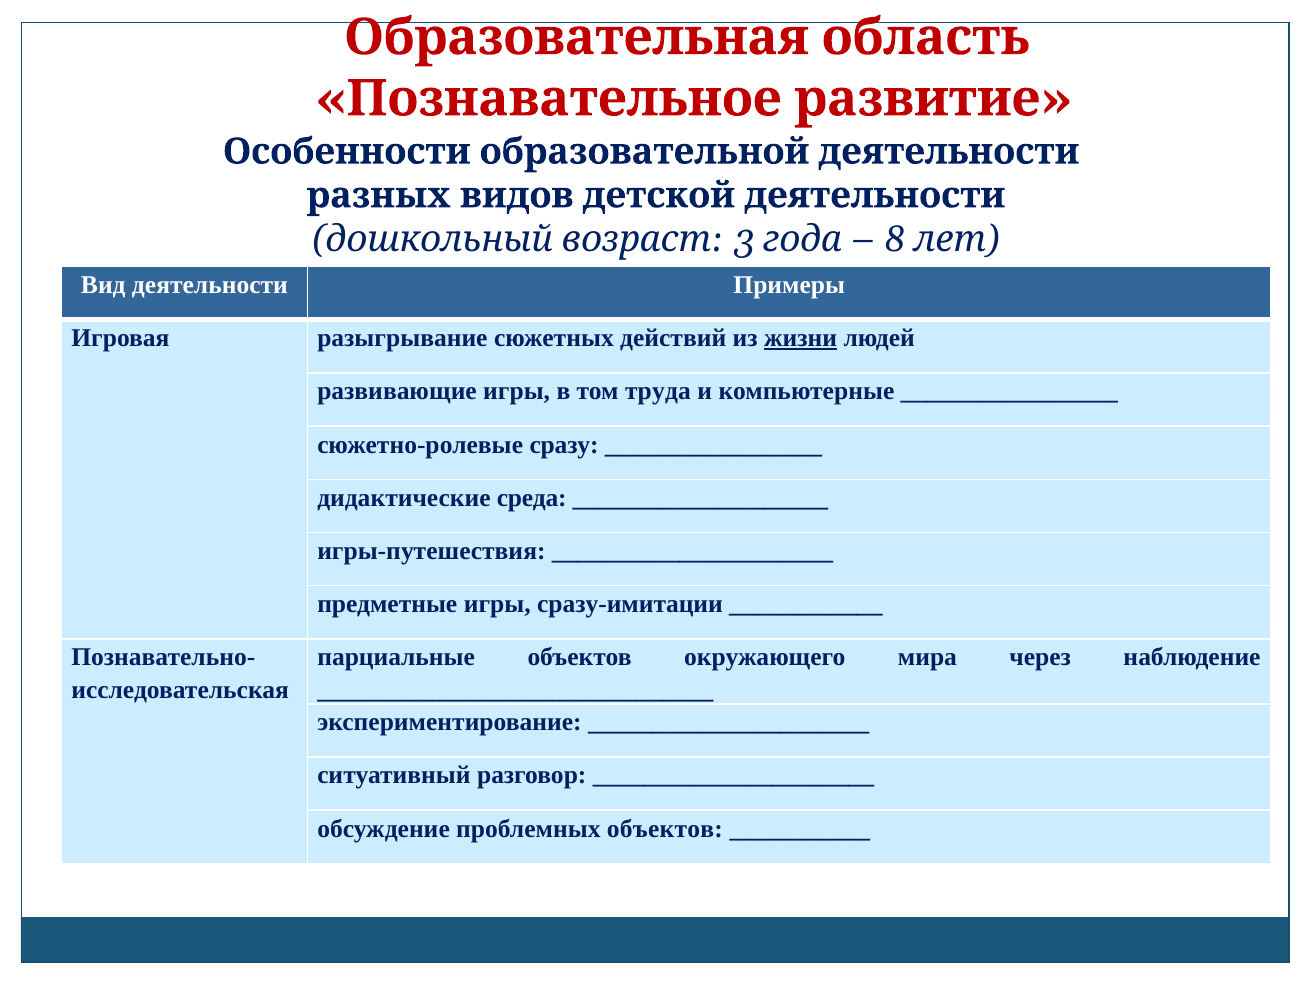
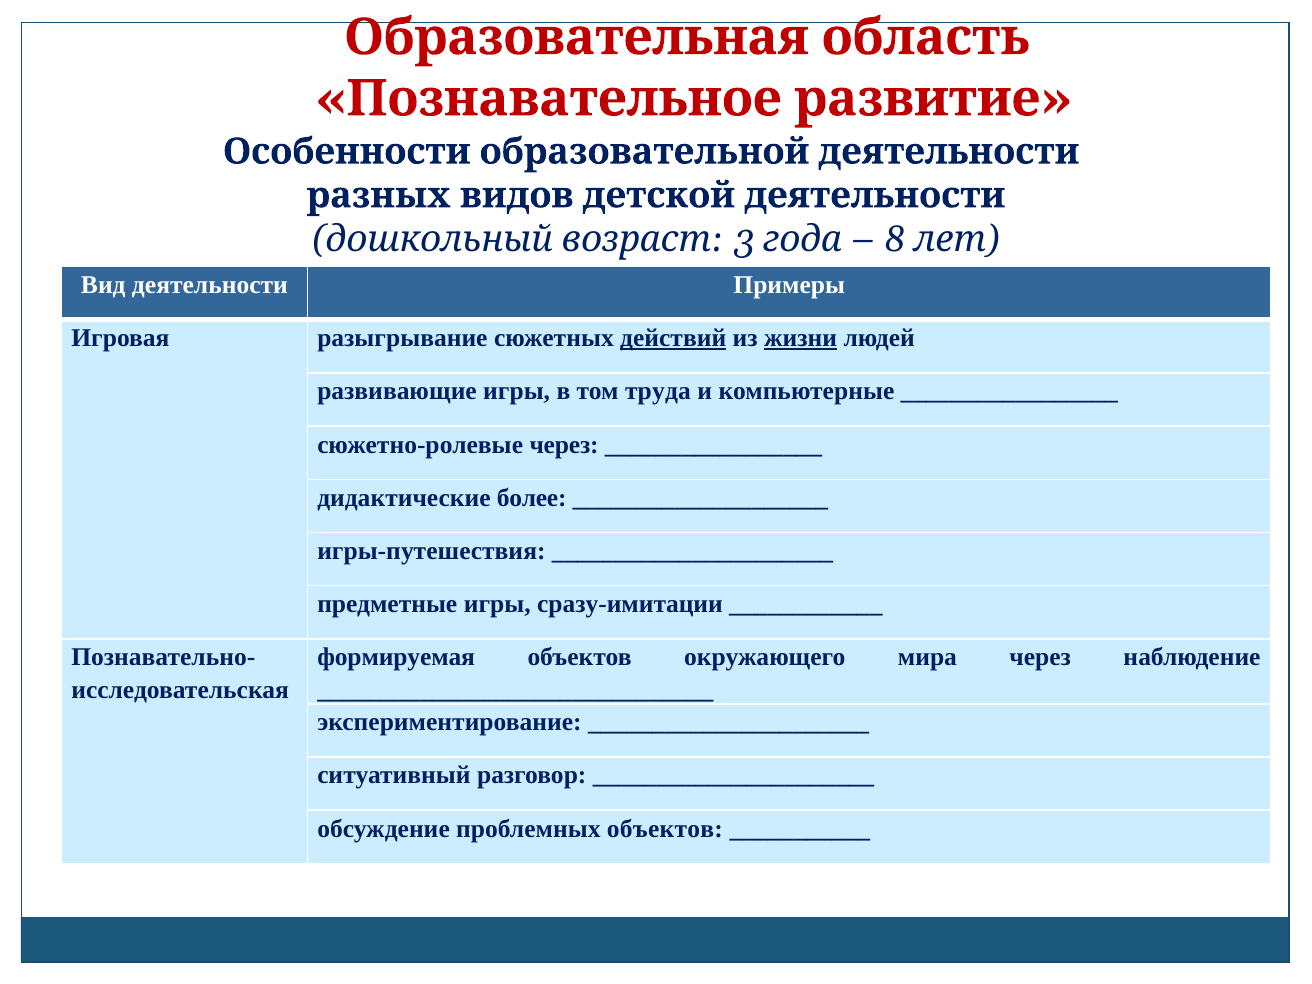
действий underline: none -> present (673, 338)
сюжетно-ролевые сразу: сразу -> через (564, 445)
среда: среда -> более (532, 498)
парциальные: парциальные -> формируемая (396, 657)
